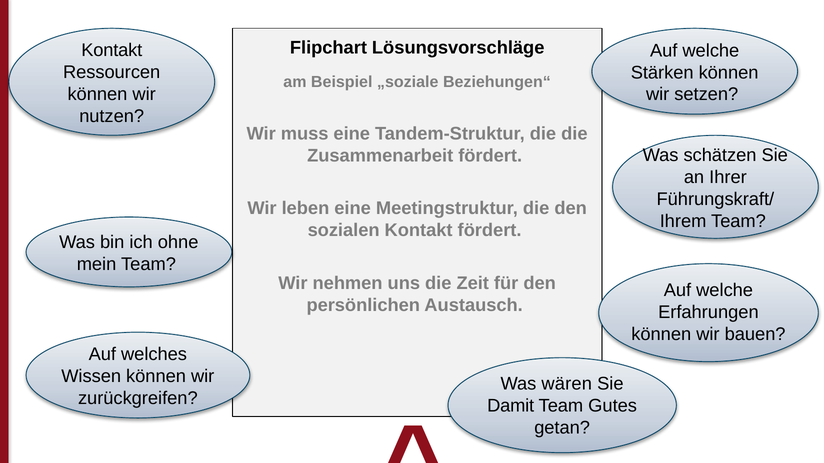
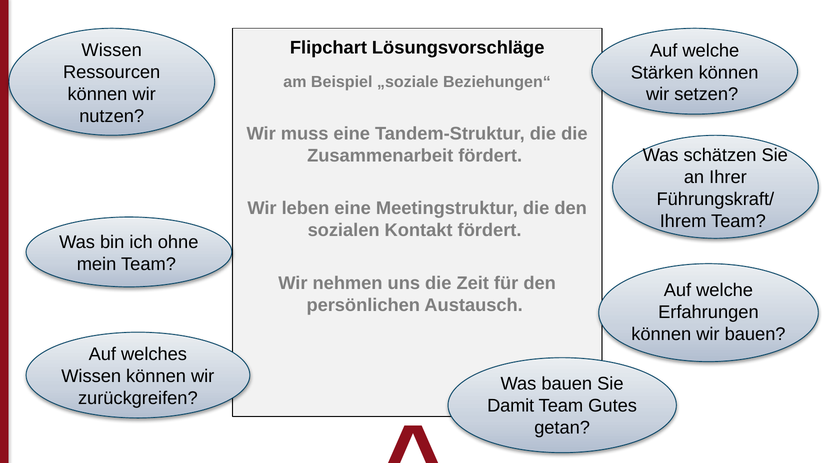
Kontakt: Kontakt -> Wissen (112, 50)
Was wären: wären -> bauen (567, 384)
